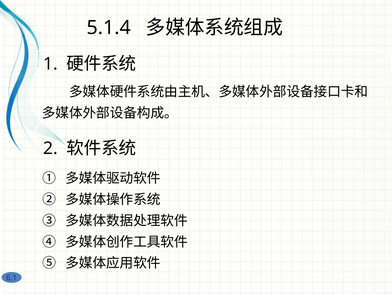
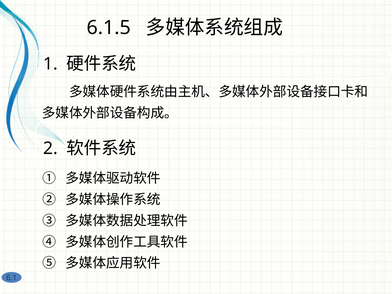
5.1.4: 5.1.4 -> 6.1.5 (109, 28)
